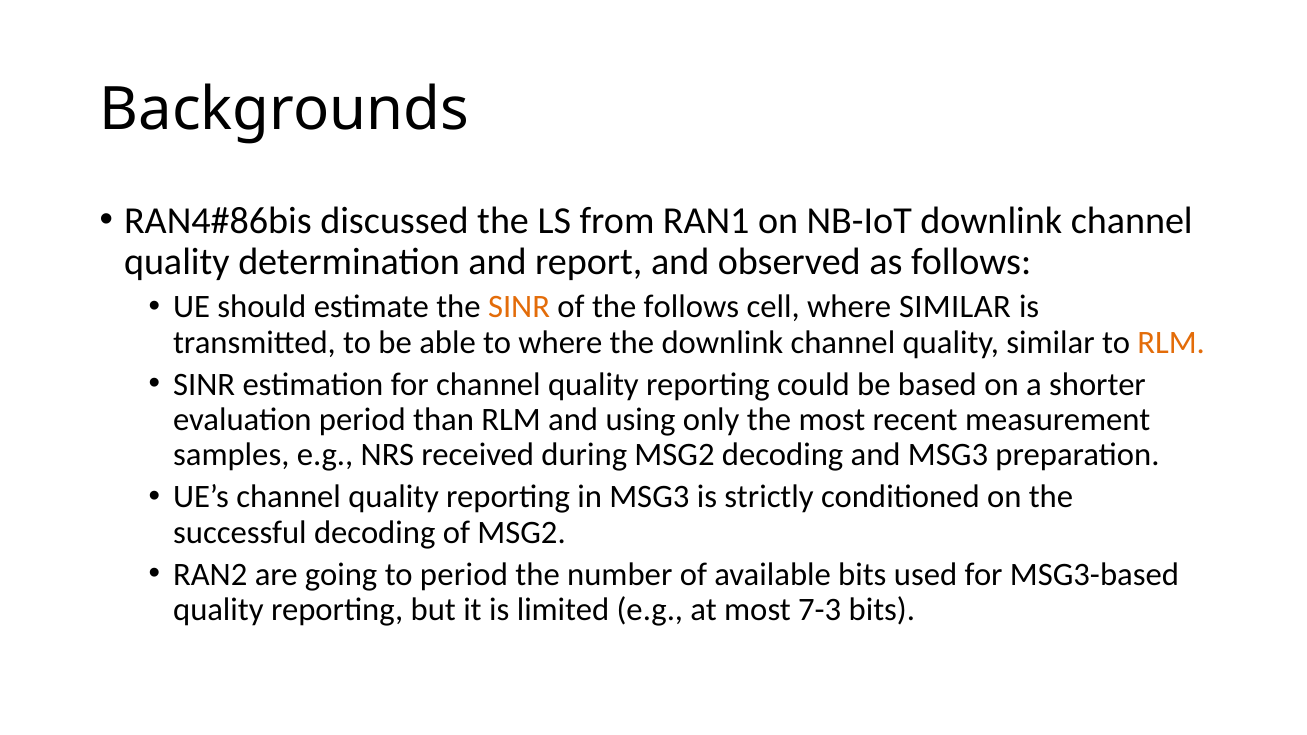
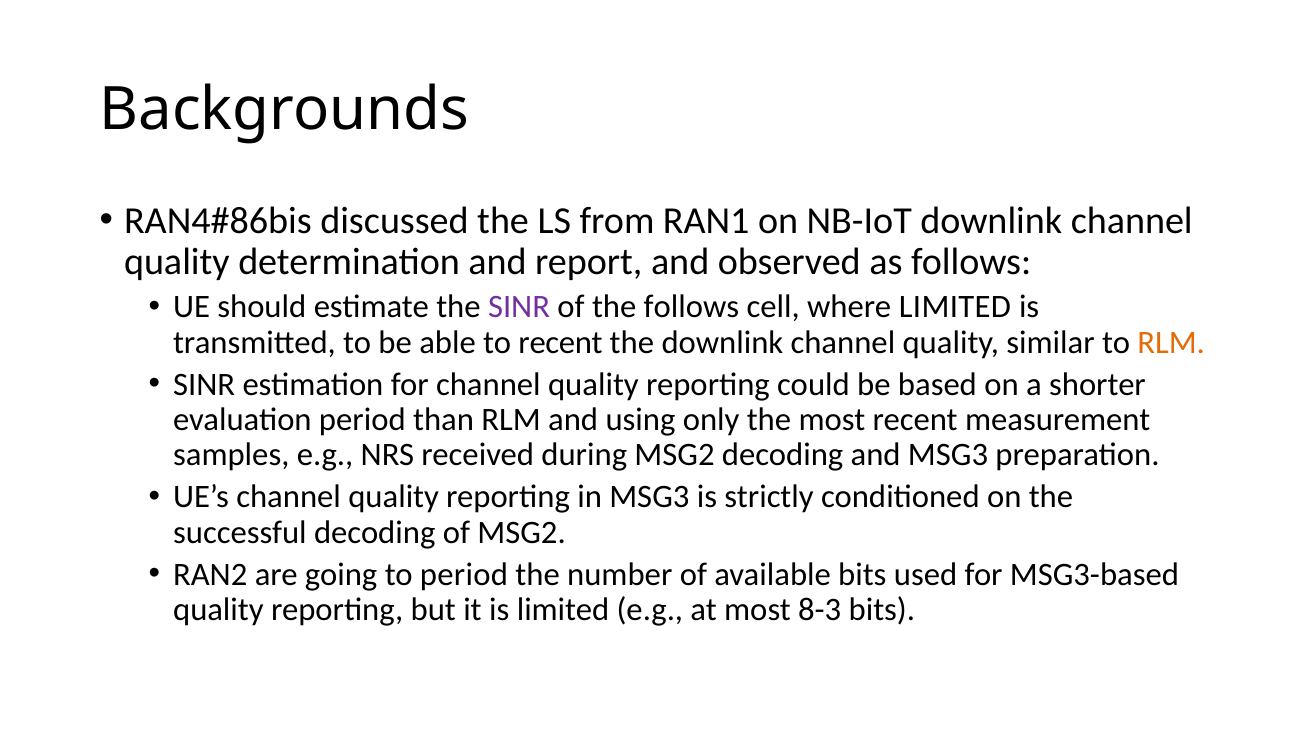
SINR colour: orange -> purple (519, 307)
where SIMILAR: SIMILAR -> LIMITED (955, 307)
to where: where -> recent (561, 342)
7-3: 7-3 -> 8-3 (820, 610)
